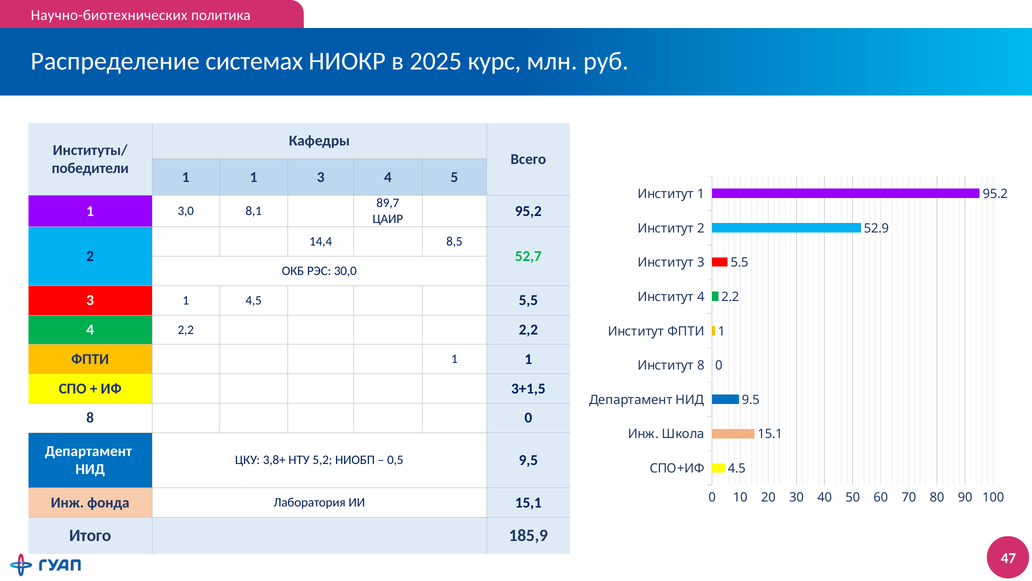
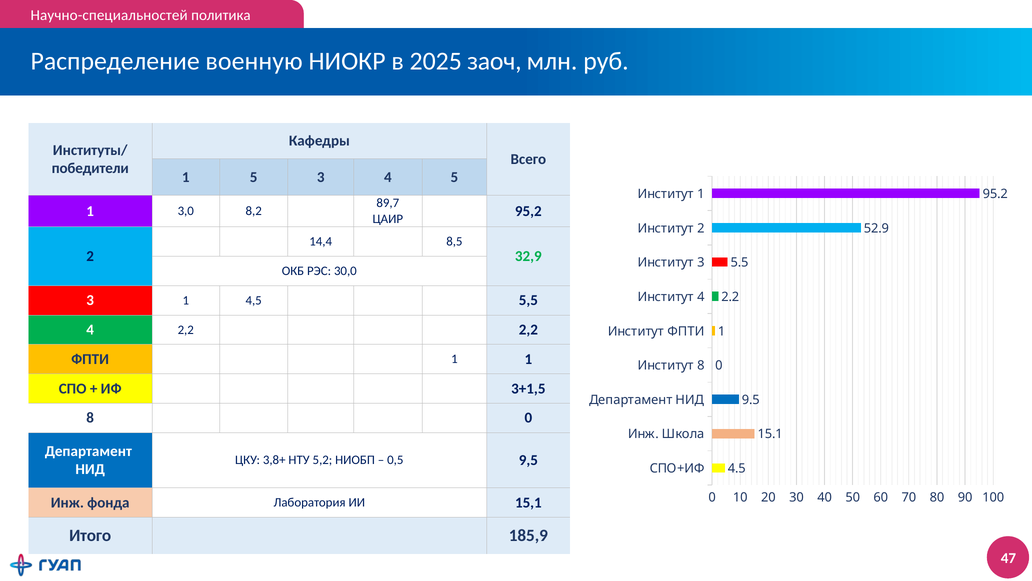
Научно-биотехнических: Научно-биотехнических -> Научно-специальностей (109, 15)
системах: системах -> военную (254, 61)
курс: курс -> заоч (494, 61)
1: 1 -> 5 (254, 177)
8,1: 8,1 -> 8,2 (254, 211)
52,7: 52,7 -> 32,9 (528, 256)
